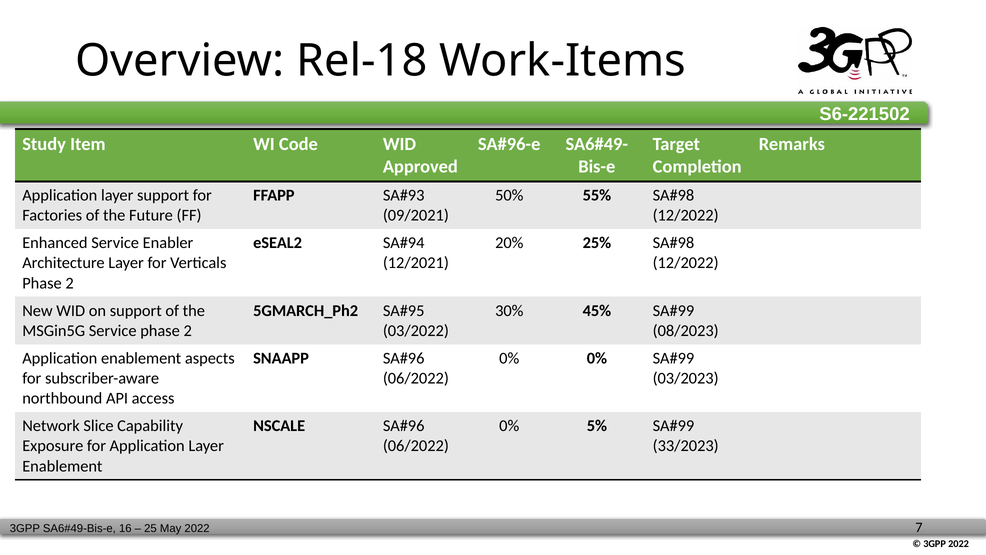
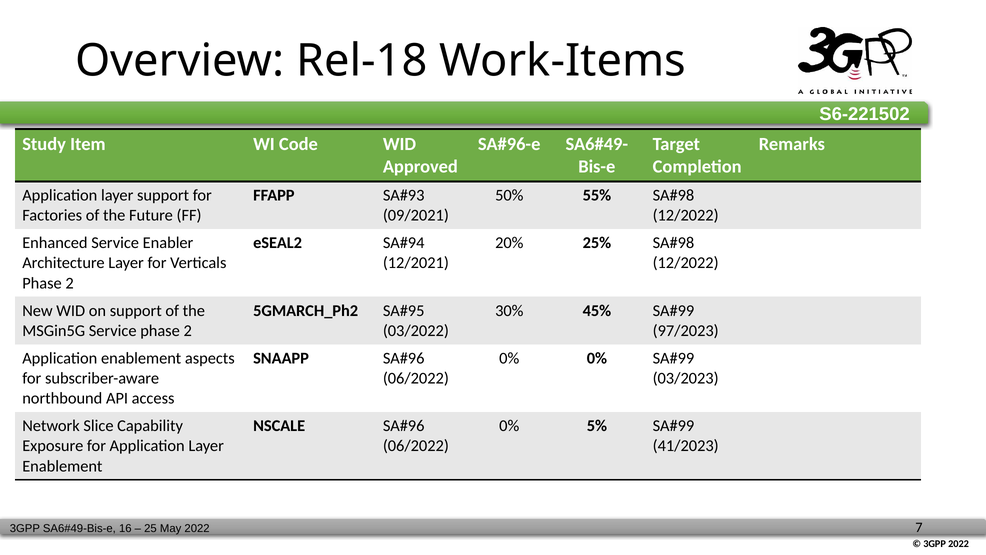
08/2023: 08/2023 -> 97/2023 (686, 331)
33/2023: 33/2023 -> 41/2023 (686, 446)
